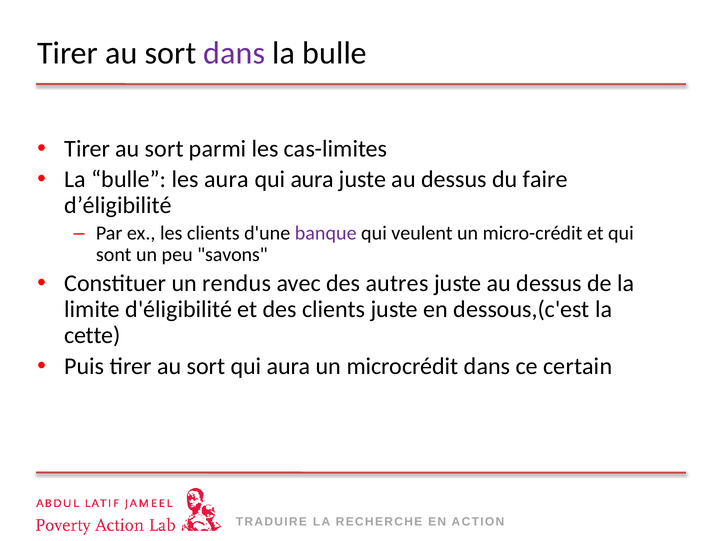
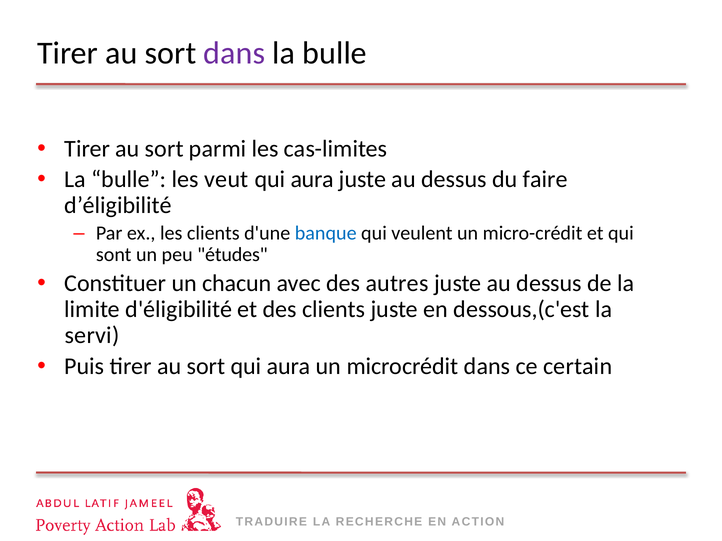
les aura: aura -> veut (226, 180)
banque colour: purple -> blue (326, 233)
savons: savons -> études (232, 255)
rendus: rendus -> chacun (237, 284)
cette: cette -> servi (92, 336)
